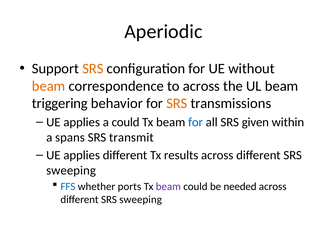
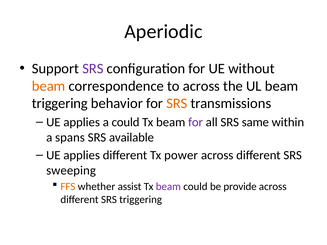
SRS colour: orange -> purple (93, 69)
for colour: blue -> purple (196, 122)
given: given -> same (255, 122)
transmit: transmit -> available (131, 138)
results: results -> power (181, 155)
FFS colour: blue -> orange (68, 187)
ports: ports -> assist (130, 187)
needed: needed -> provide (240, 187)
sweeping: sweeping -> triggering (141, 200)
